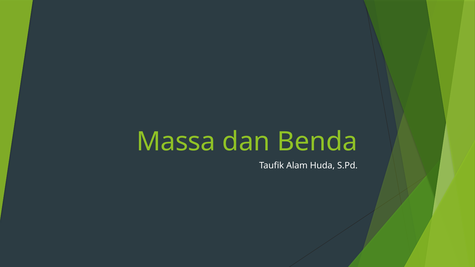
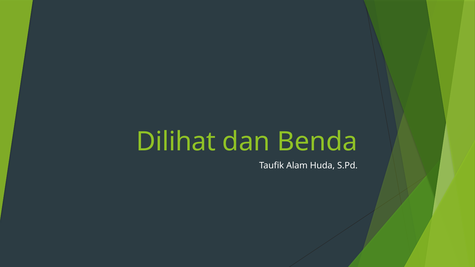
Massa: Massa -> Dilihat (176, 142)
